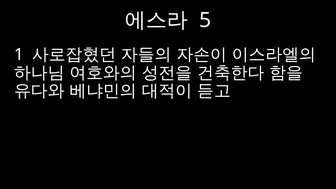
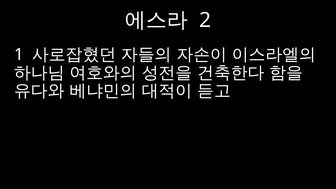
5: 5 -> 2 (205, 20)
